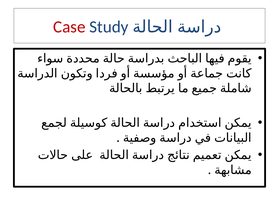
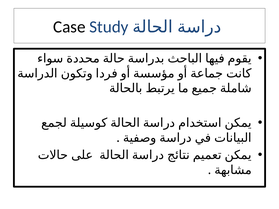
Case colour: red -> black (69, 27)
